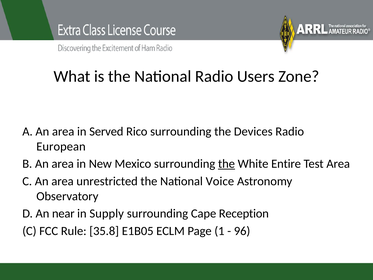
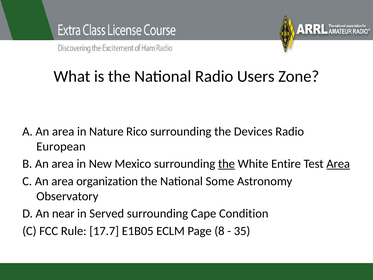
Served: Served -> Nature (106, 131)
Area underline: none -> present (338, 164)
unrestricted: unrestricted -> organization (107, 181)
Voice: Voice -> Some (220, 181)
Supply: Supply -> Served (107, 213)
Reception: Reception -> Condition (244, 213)
35.8: 35.8 -> 17.7 (104, 231)
1: 1 -> 8 (219, 231)
96: 96 -> 35 (242, 231)
